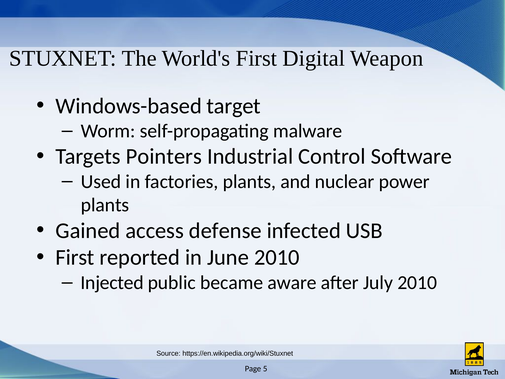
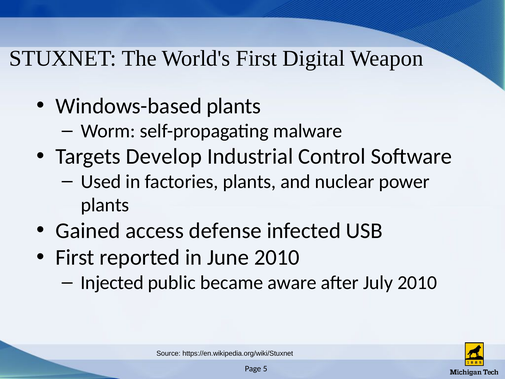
Windows-based target: target -> plants (234, 106)
Pointers: Pointers -> Develop (164, 156)
